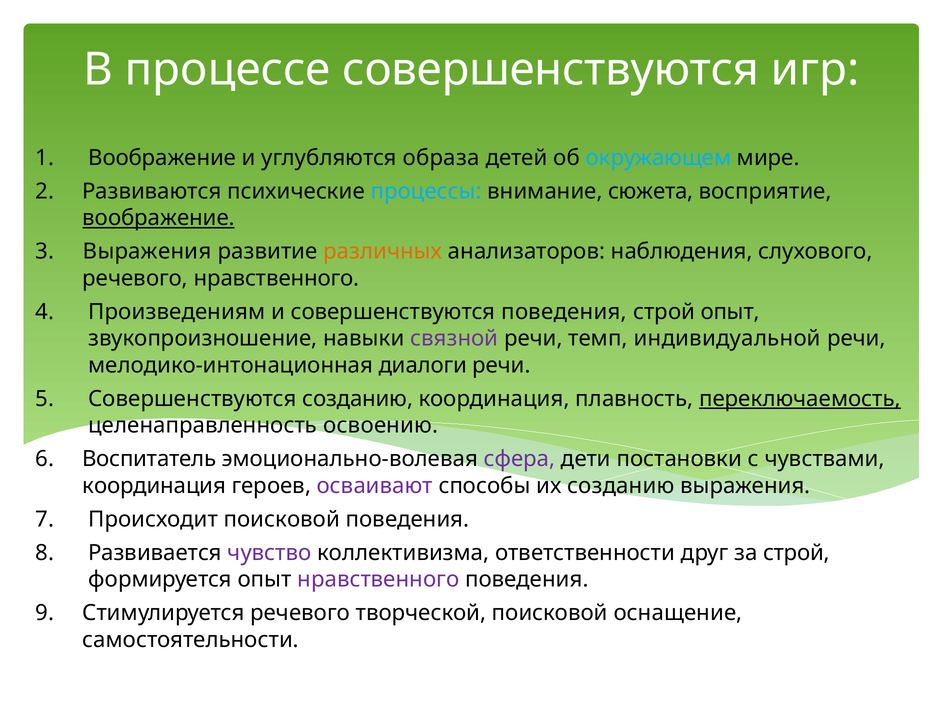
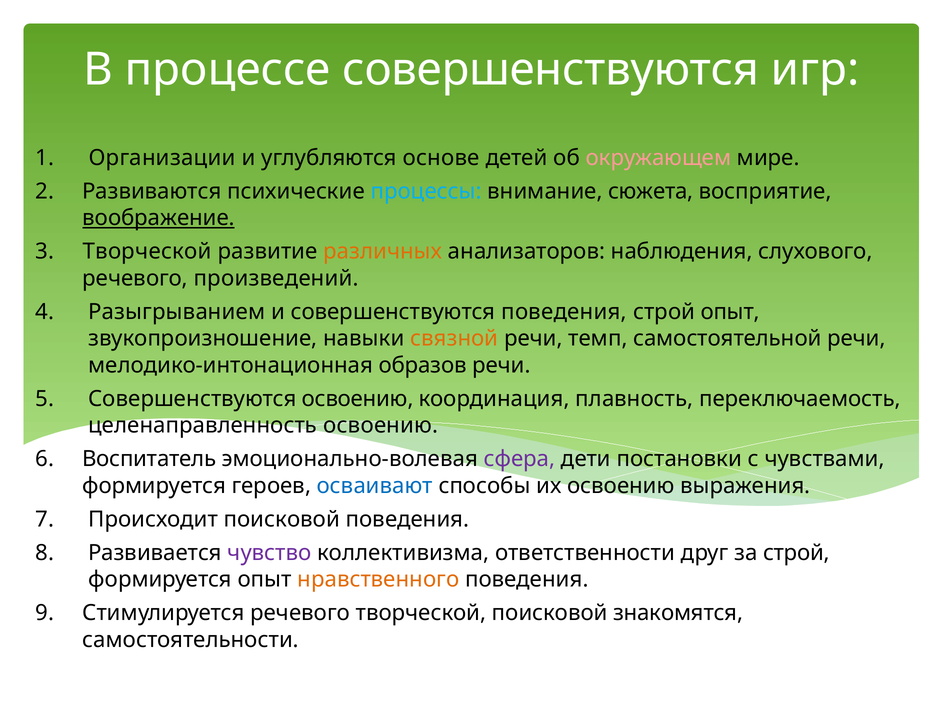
Воображение: Воображение -> Организации (162, 158)
образа: образа -> основе (441, 158)
окружающем colour: light blue -> pink (658, 158)
Выражения: Выражения -> Творческой (147, 251)
речевого нравственного: нравственного -> произведений (276, 278)
Произведениям: Произведениям -> Разыгрыванием (177, 312)
связной colour: purple -> orange (454, 338)
индивидуальной: индивидуальной -> самостоятельной (727, 338)
диалоги: диалоги -> образов (423, 365)
Совершенствуются созданию: созданию -> освоению (358, 398)
переключаемость underline: present -> none (800, 398)
координация: координация -> формируется (154, 485)
осваивают colour: purple -> blue (375, 485)
их созданию: созданию -> освоению (621, 485)
нравственного colour: purple -> orange (378, 579)
оснащение: оснащение -> знакомятся (678, 613)
